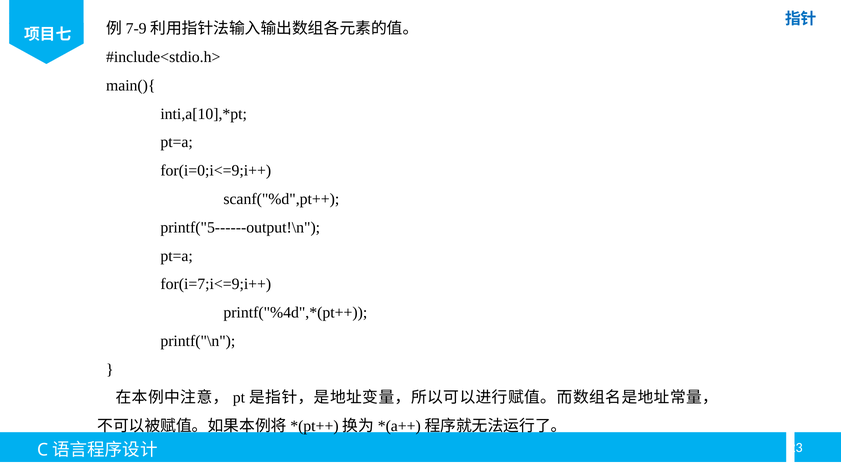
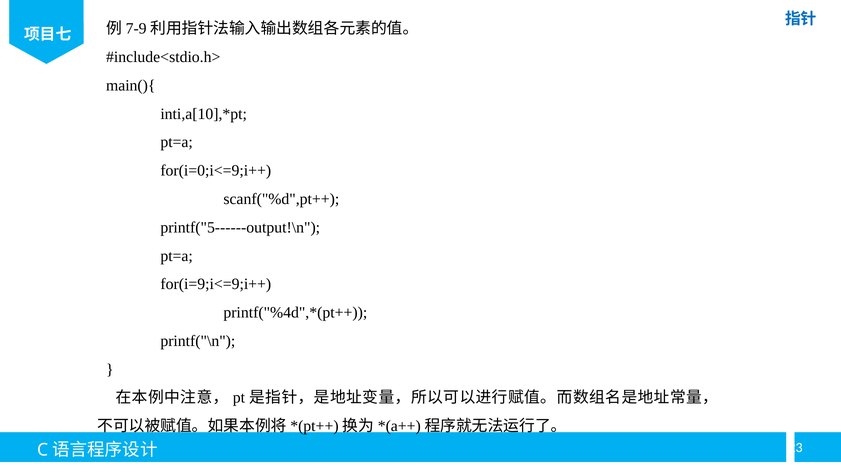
for(i=7;i<=9;i++: for(i=7;i<=9;i++ -> for(i=9;i<=9;i++ (216, 284)
